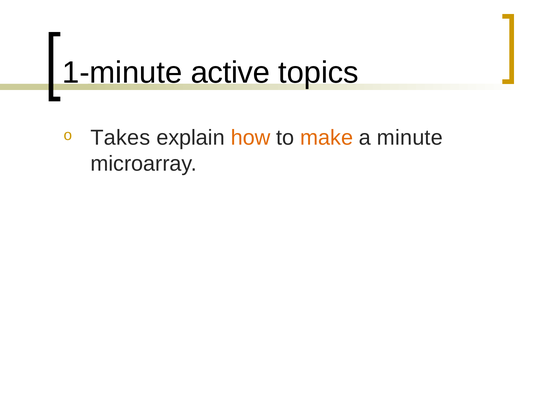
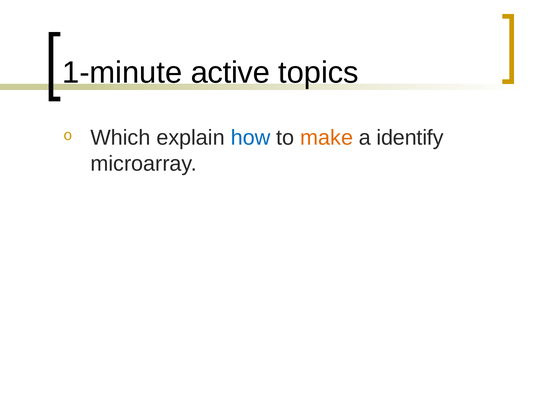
Takes: Takes -> Which (120, 138)
how colour: orange -> blue (251, 138)
minute: minute -> identify (410, 138)
